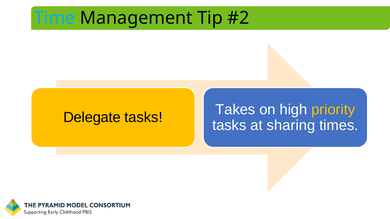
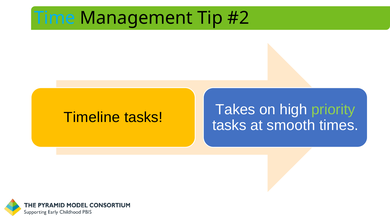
priority colour: yellow -> light green (333, 110)
Delegate: Delegate -> Timeline (92, 118)
sharing: sharing -> smooth (291, 125)
